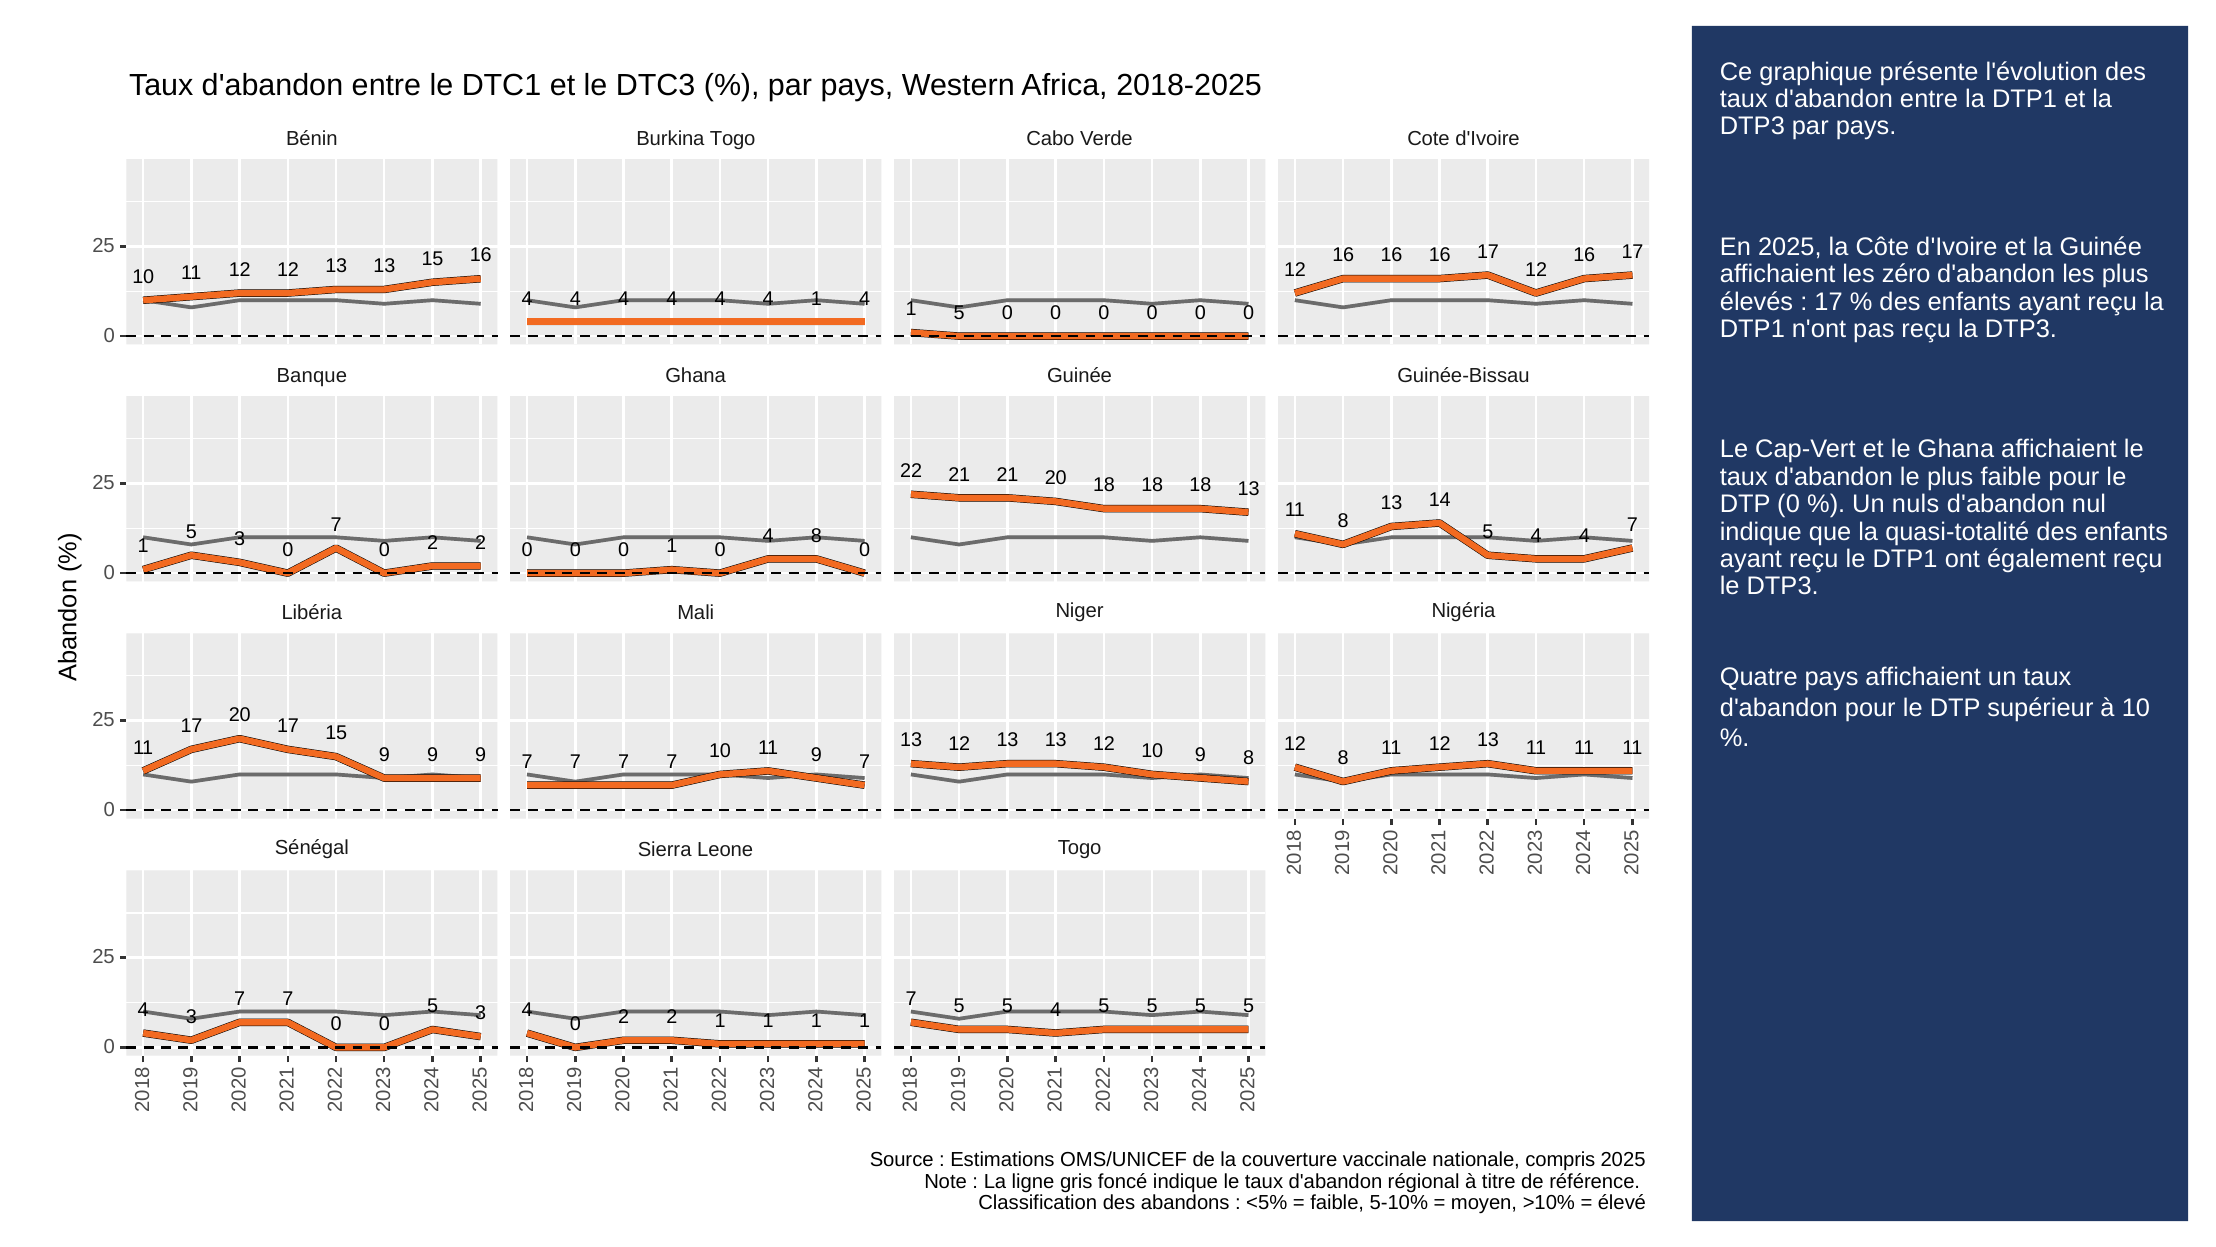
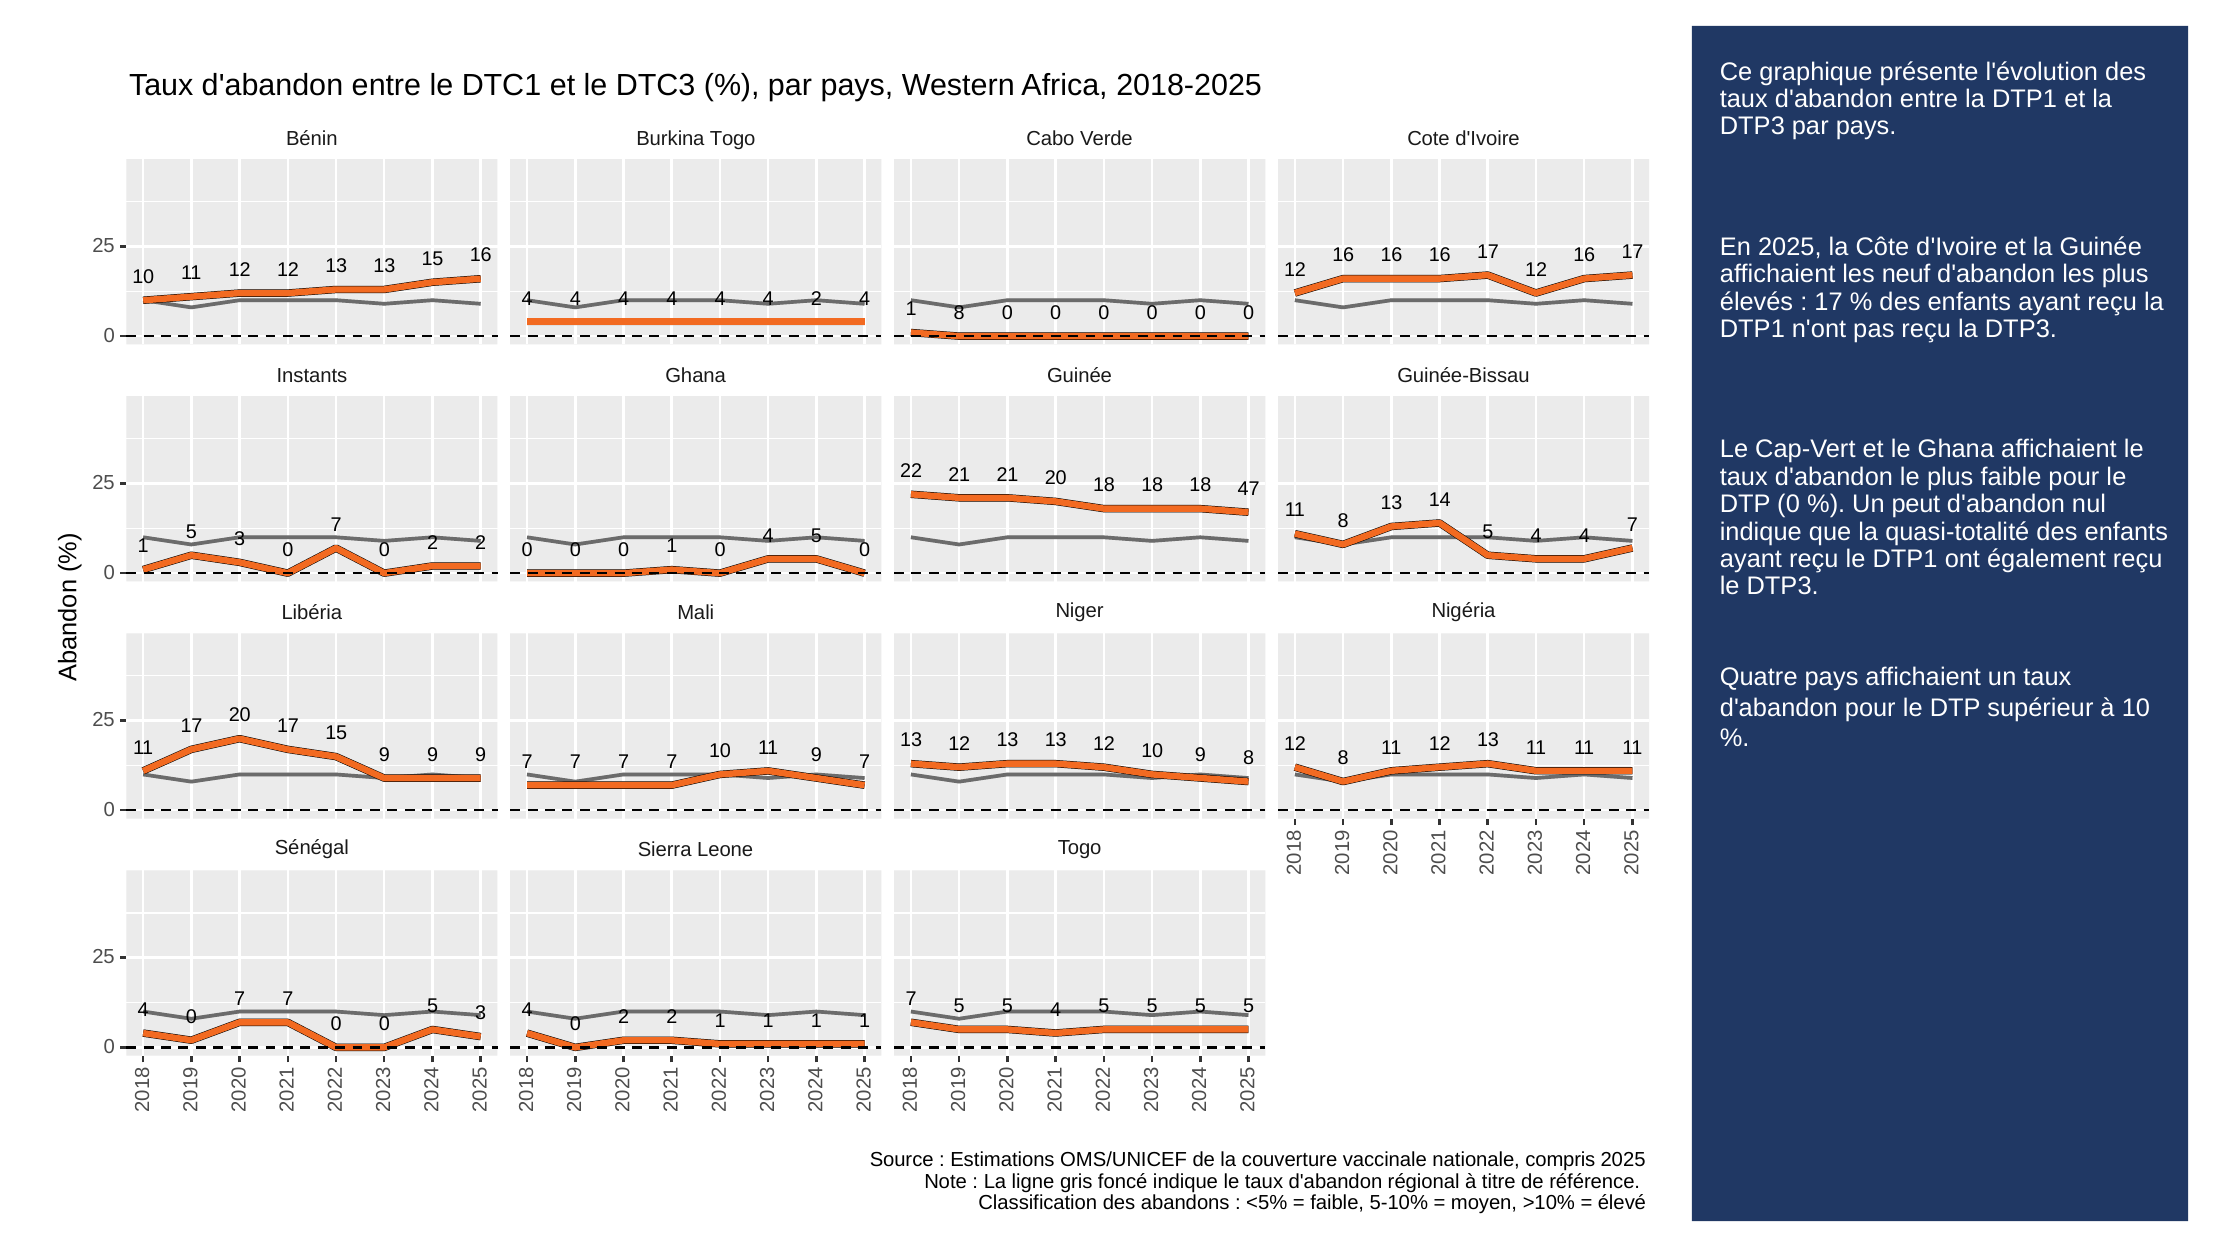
zéro: zéro -> neuf (1906, 274)
4 4 1: 1 -> 2 (816, 298)
5: 5 -> 8 (959, 313)
Banque: Banque -> Instants (312, 376)
18 13: 13 -> 47 (1249, 489)
nuls: nuls -> peut (1916, 504)
8: 8 -> 5 (816, 535)
3: 3 -> 0 (191, 1017)
